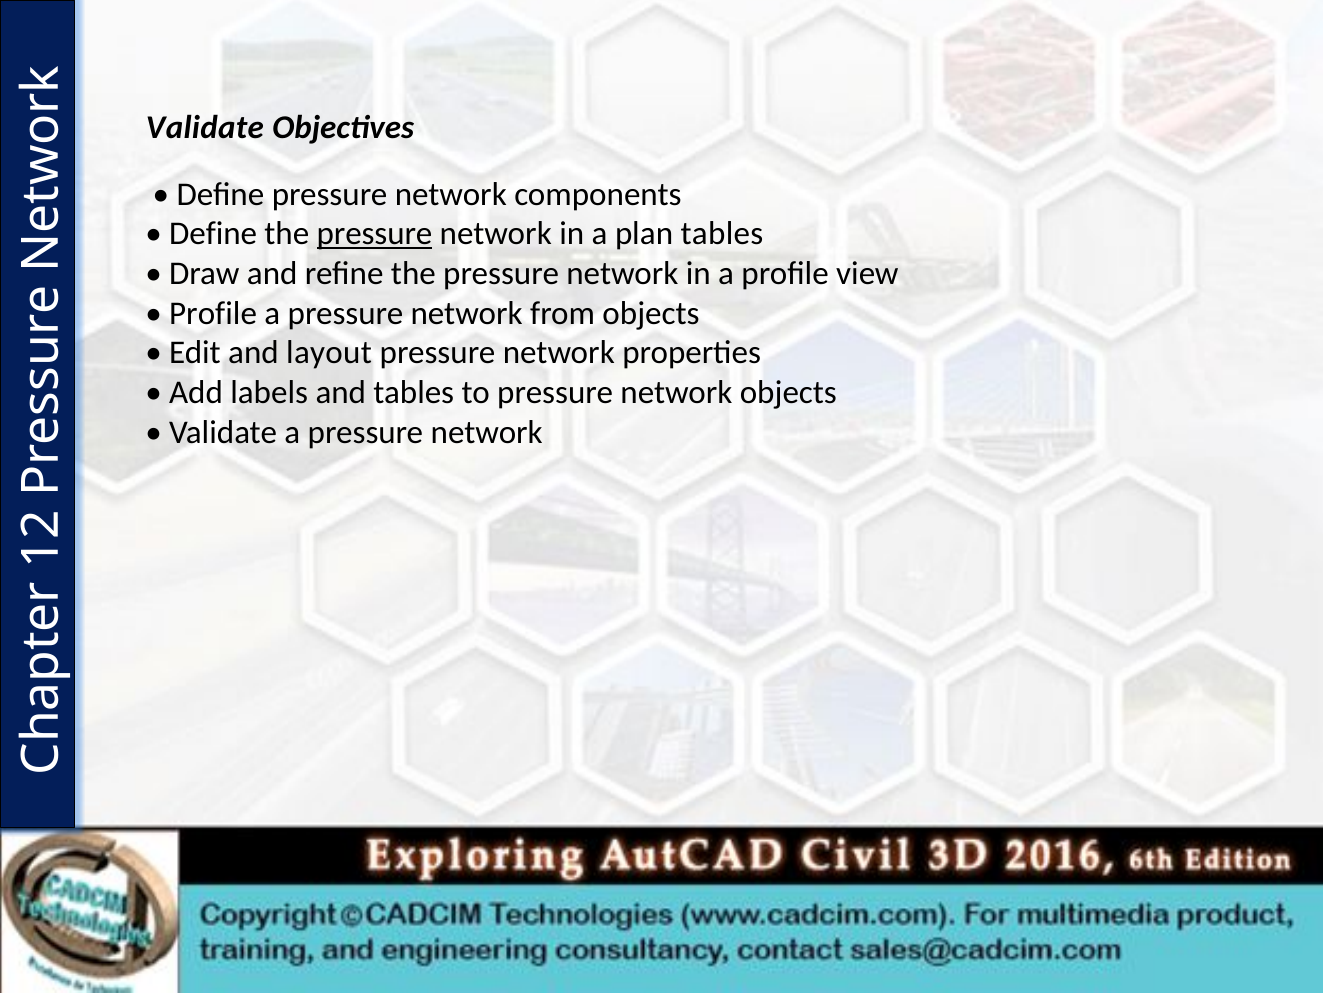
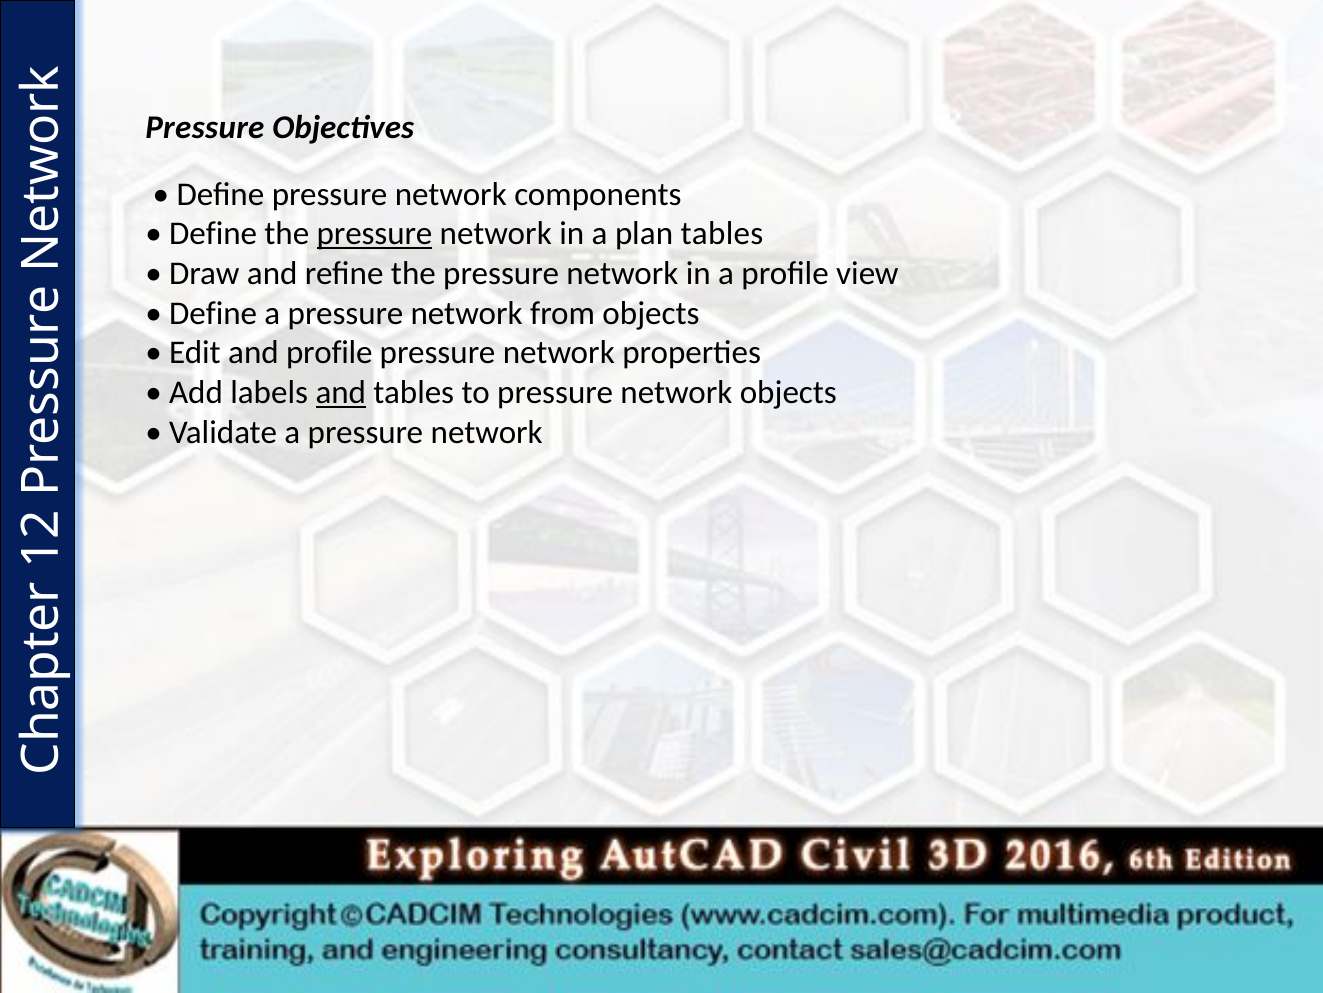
Validate: Validate -> Pressure (205, 128)
Profile: Profile -> Define (213, 313)
and layout: layout -> profile (329, 353)
and underline: none -> present (341, 392)
